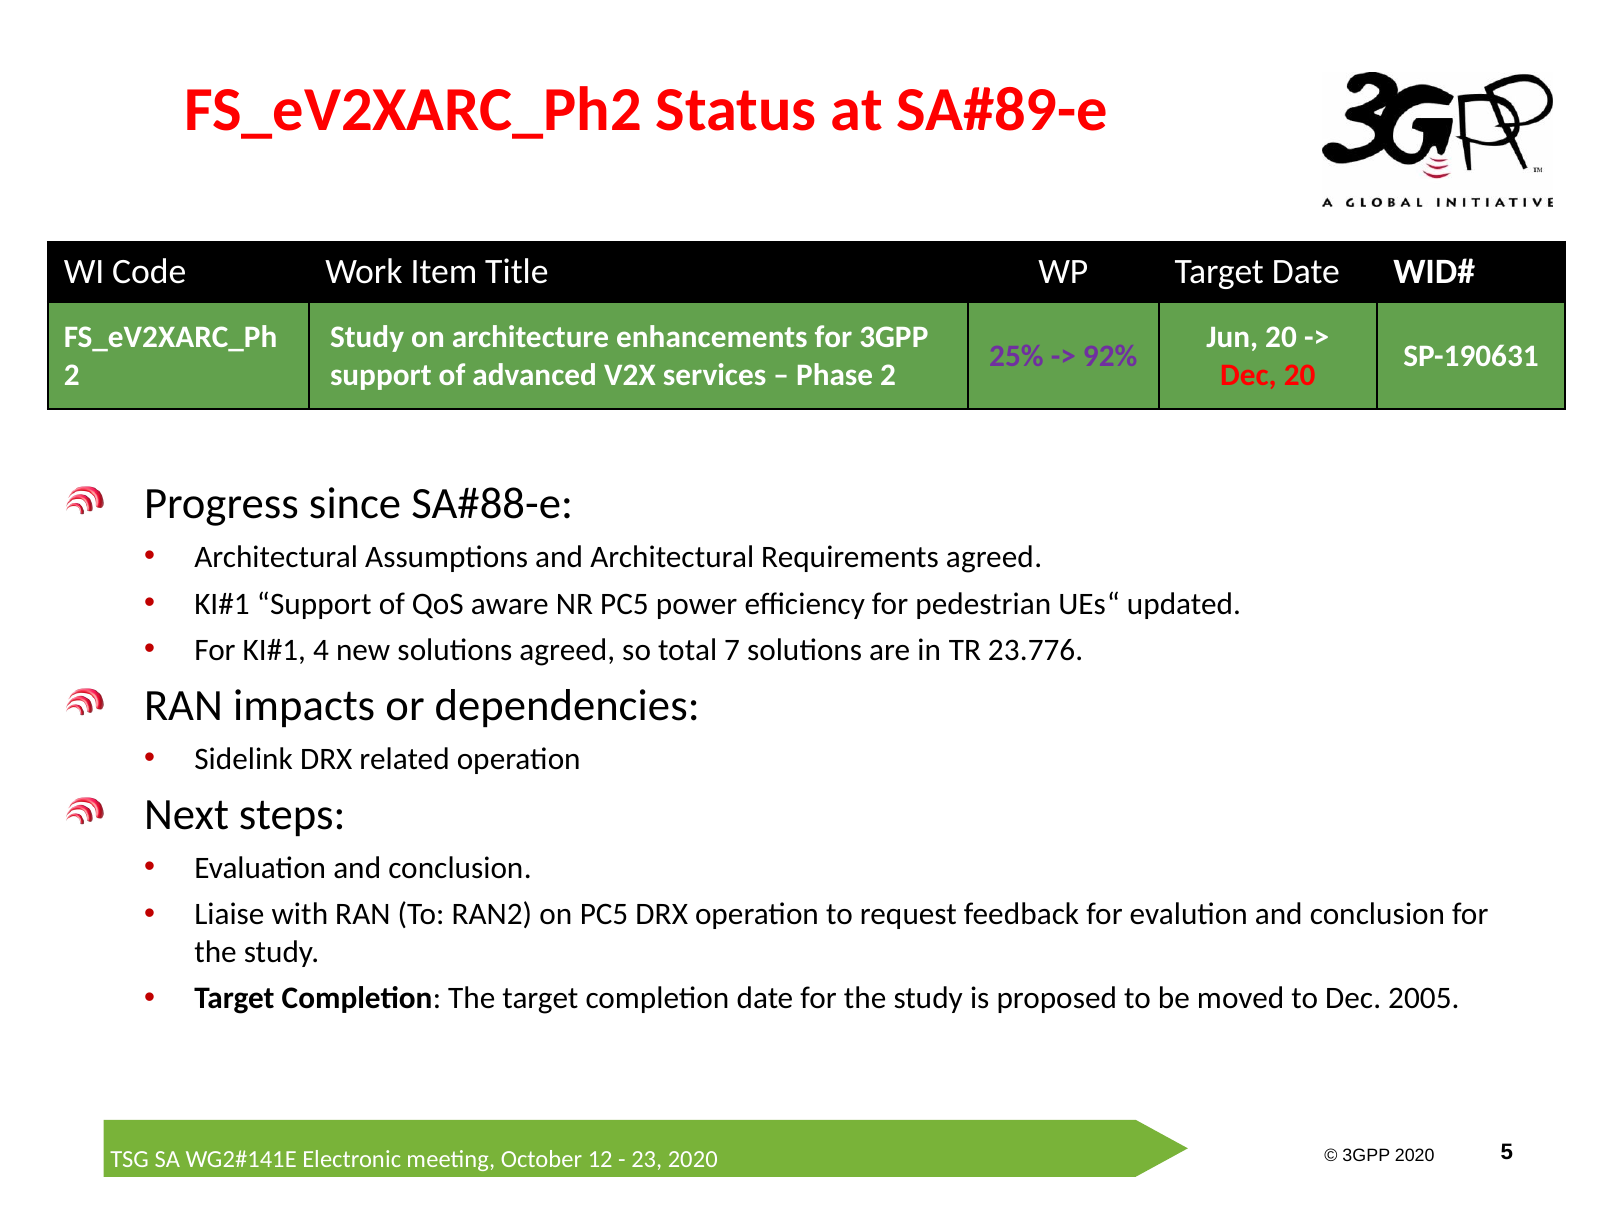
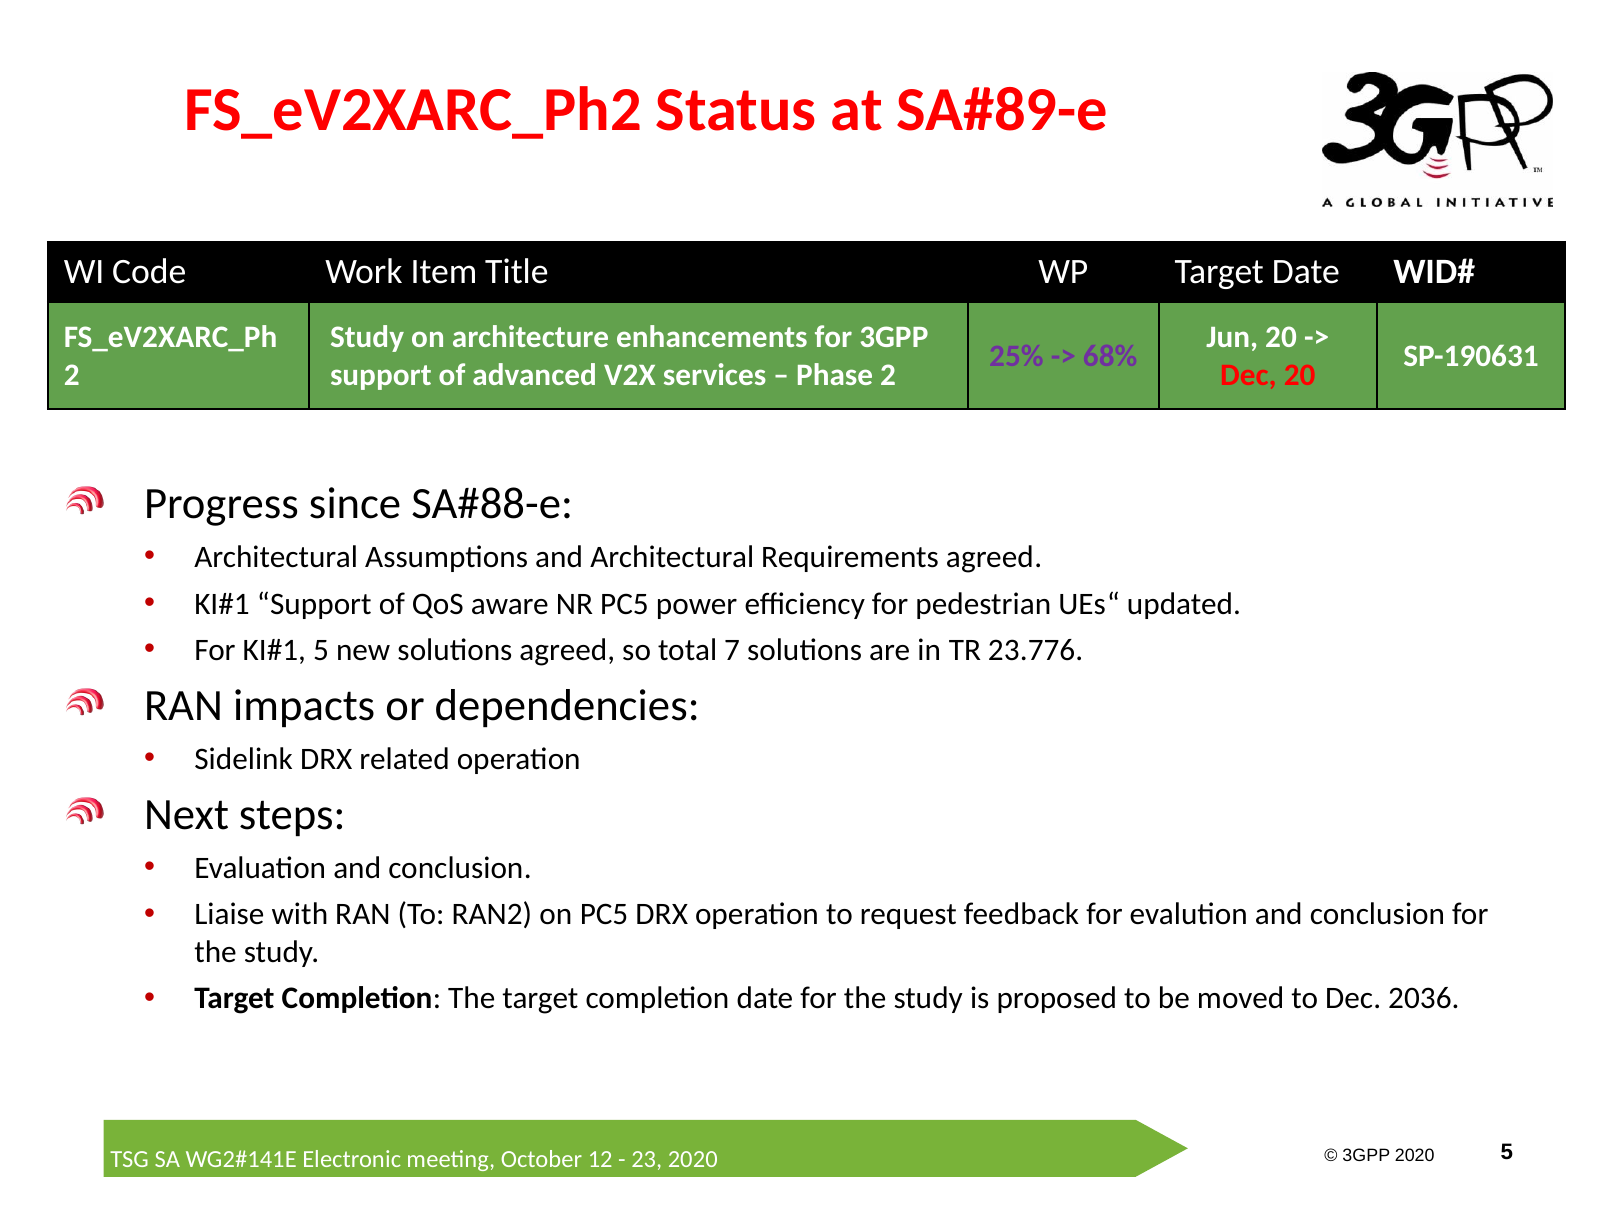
92%: 92% -> 68% (1110, 356)
4: 4 -> 5 (321, 650)
2005: 2005 -> 2036 (1424, 999)
